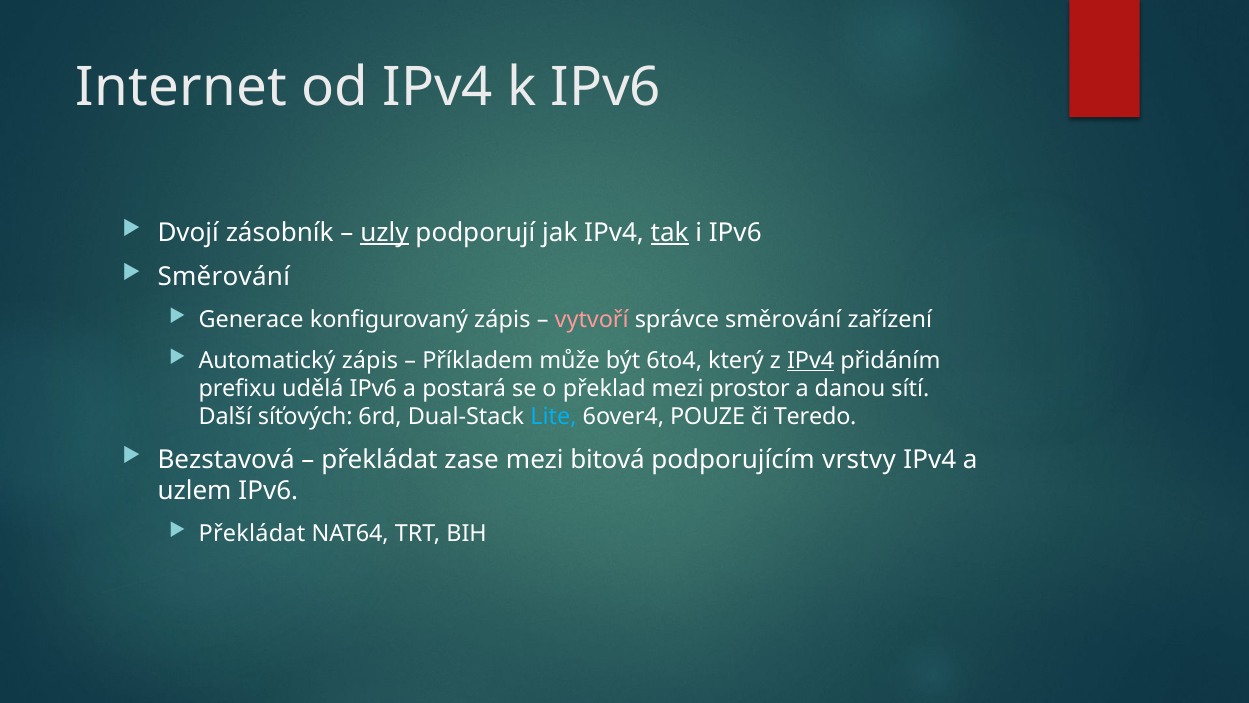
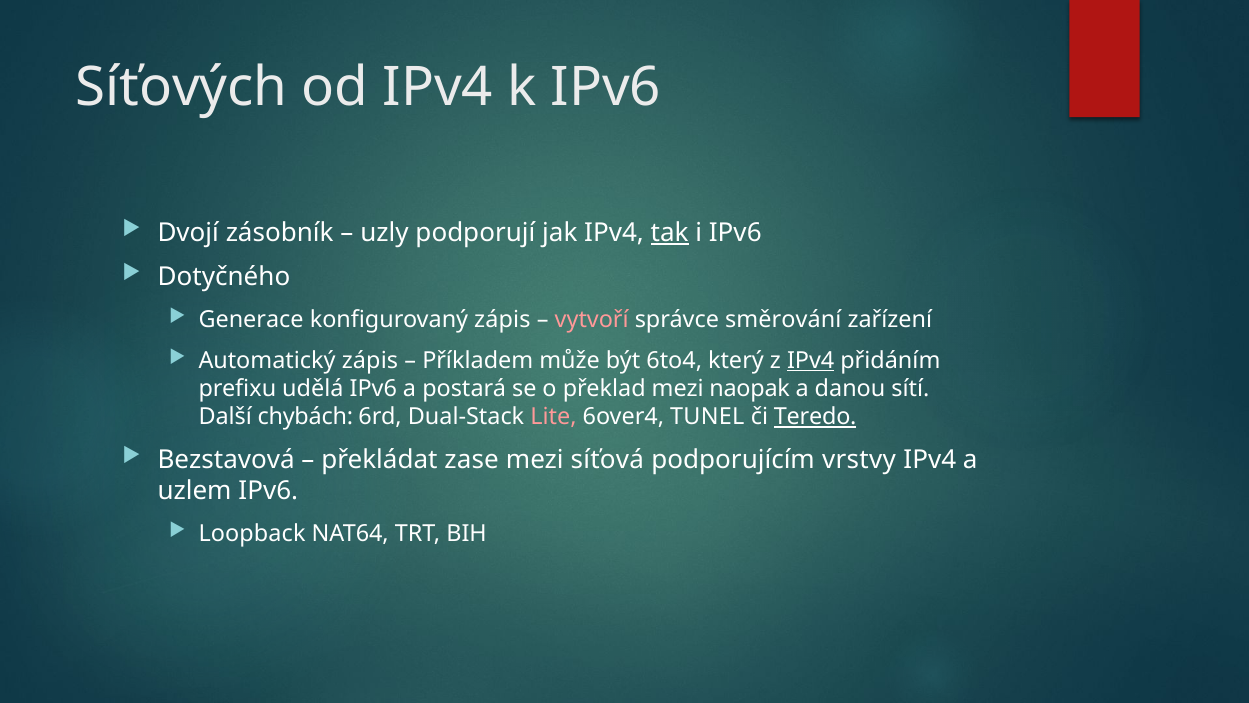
Internet: Internet -> Síťových (182, 88)
uzly underline: present -> none (384, 232)
Směrování: Směrování -> Dotyčného (224, 277)
prostor: prostor -> naopak (750, 388)
síťových: síťových -> chybách (305, 417)
Lite colour: light blue -> pink (554, 417)
POUZE: POUZE -> TUNEL (707, 417)
Teredo underline: none -> present (815, 417)
bitová: bitová -> síťová (607, 459)
Překládat: Překládat -> Loopback (252, 533)
